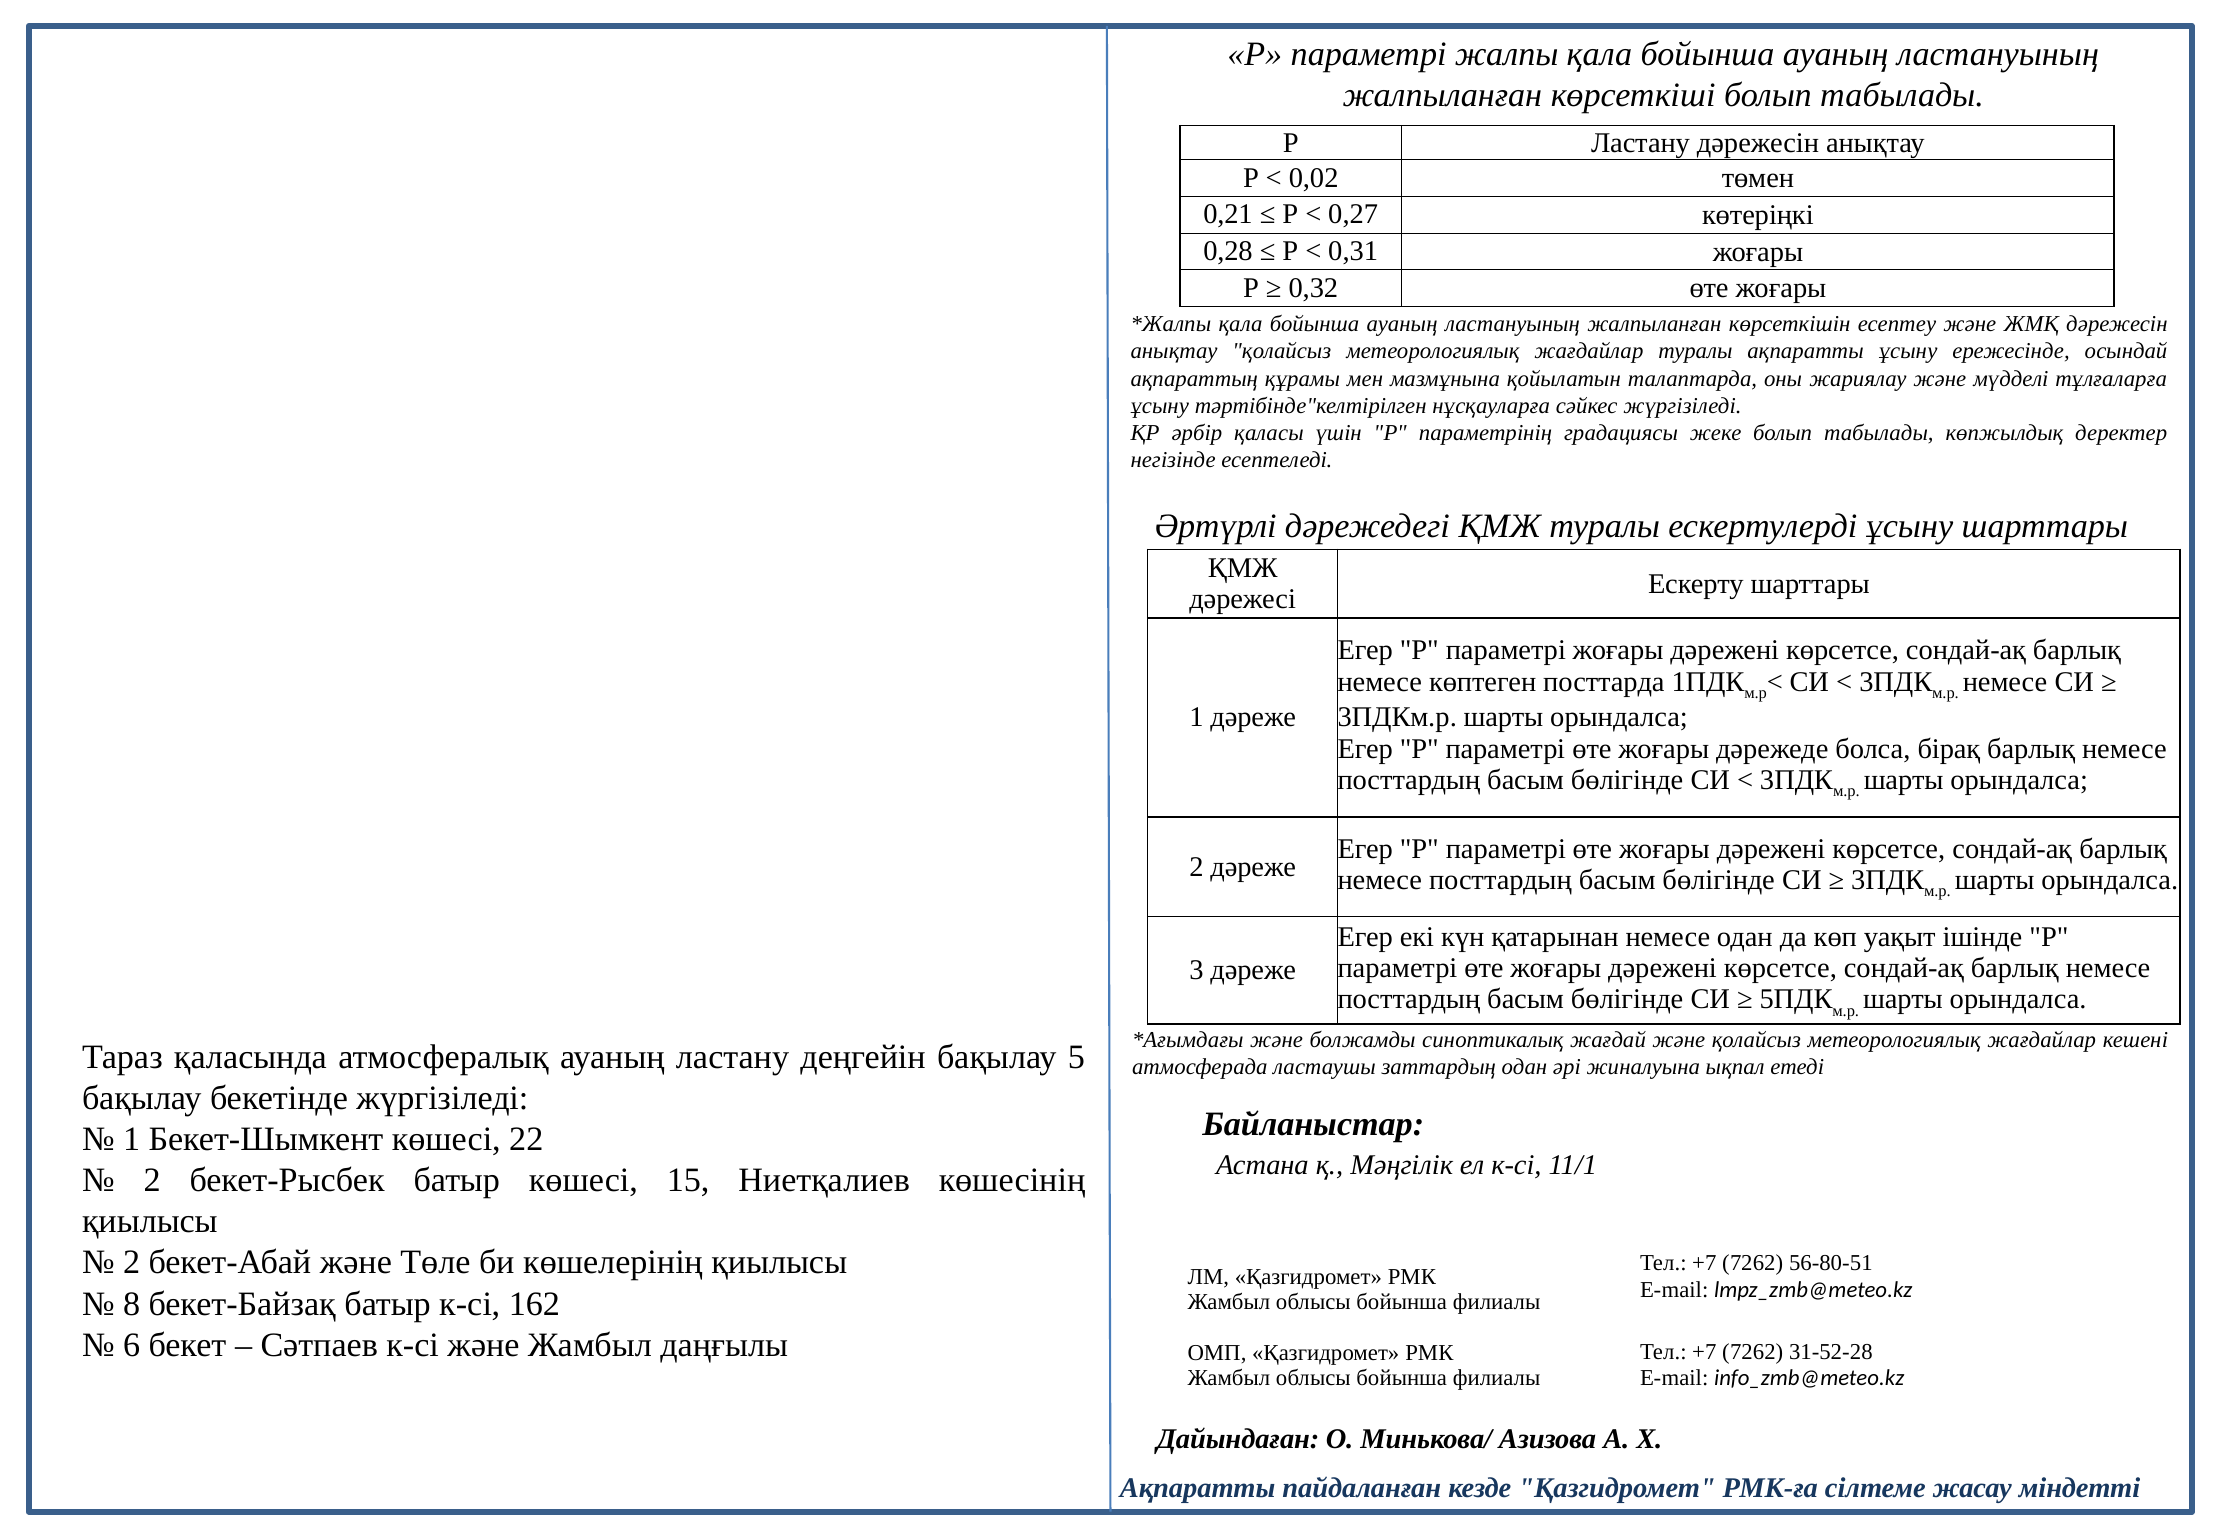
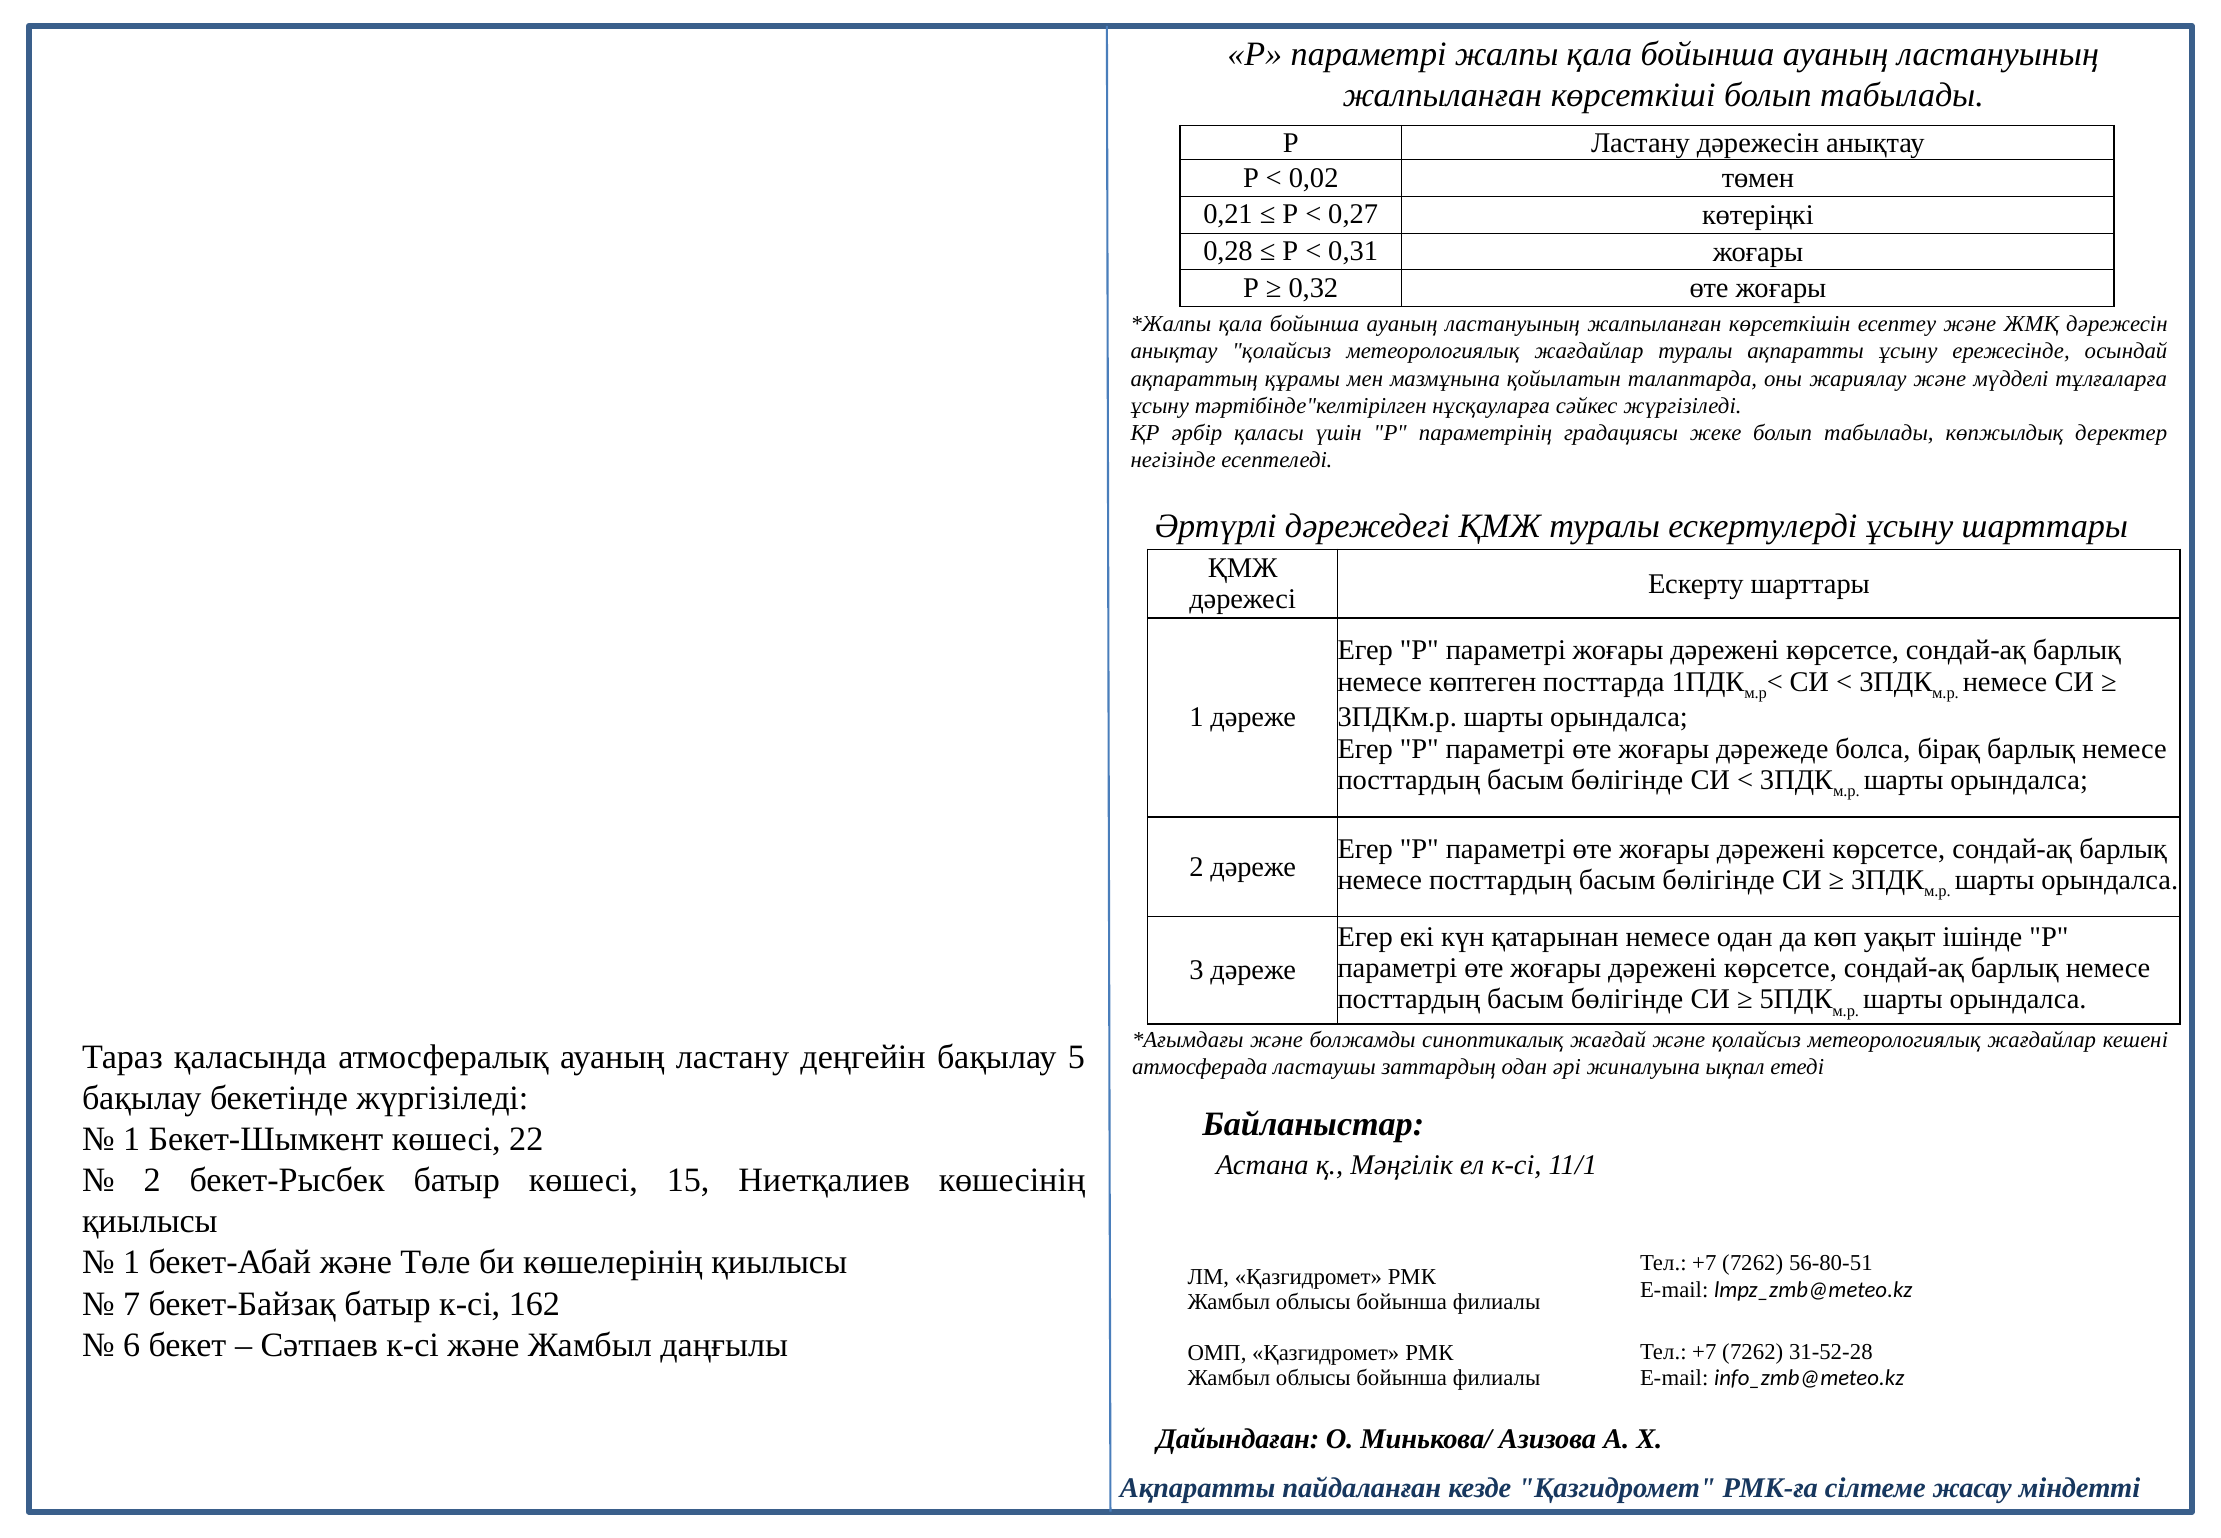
2: 2 -> 1 (132, 1262)
8: 8 -> 7 (132, 1303)
